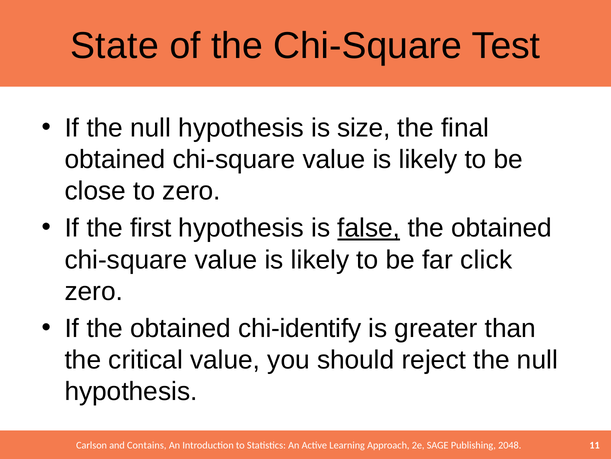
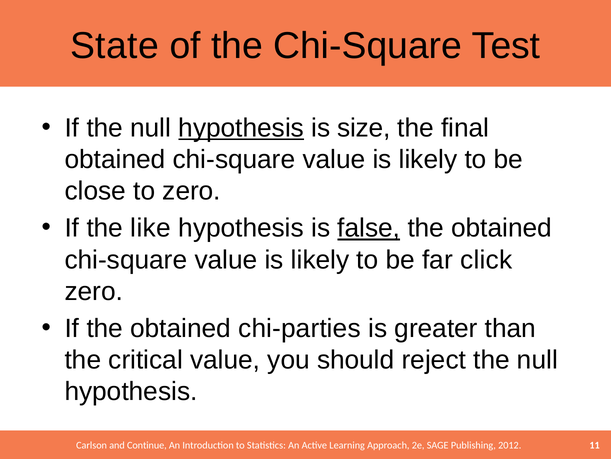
hypothesis underline: none -> present (241, 128)
first: first -> like (151, 228)
chi-identify: chi-identify -> chi-parties (300, 328)
Contains: Contains -> Continue (147, 445)
2048: 2048 -> 2012 (510, 445)
